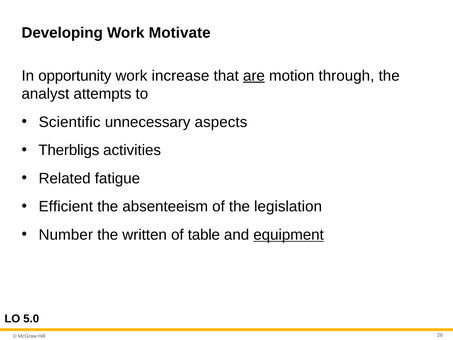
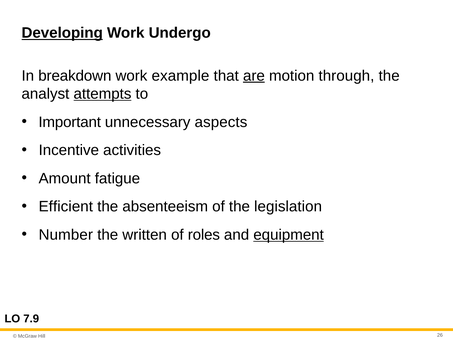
Developing underline: none -> present (62, 33)
Motivate: Motivate -> Undergo (180, 33)
opportunity: opportunity -> breakdown (75, 76)
increase: increase -> example (180, 76)
attempts underline: none -> present (102, 94)
Scientific: Scientific -> Important (70, 122)
Therbligs: Therbligs -> Incentive (69, 150)
Related: Related -> Amount (65, 178)
table: table -> roles (204, 235)
5.0: 5.0 -> 7.9 (31, 319)
